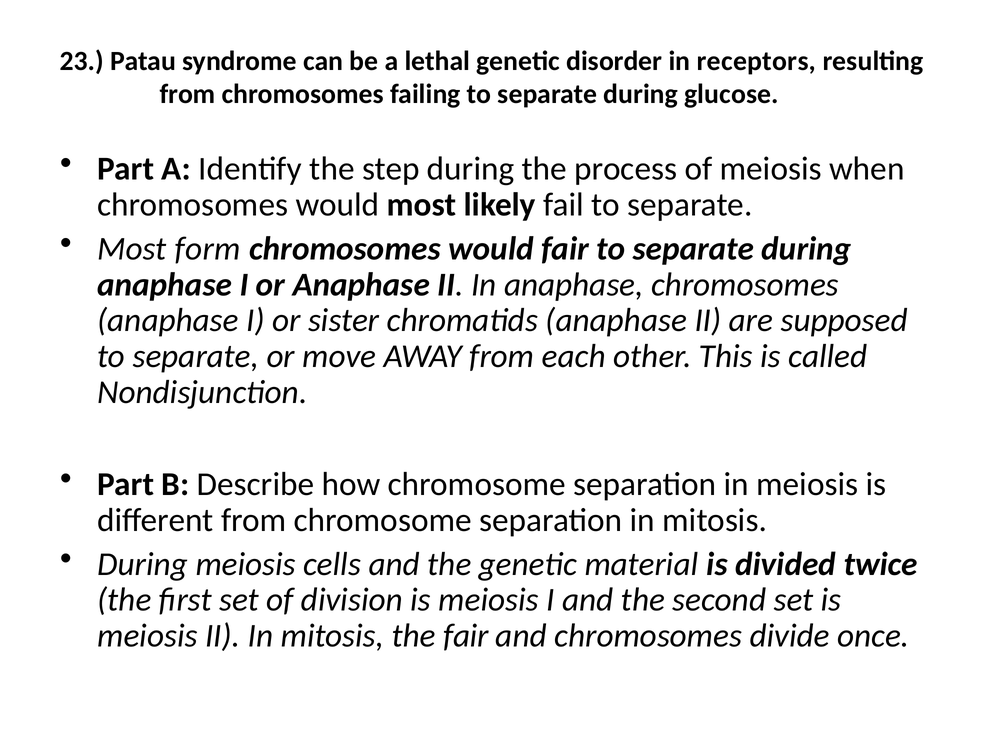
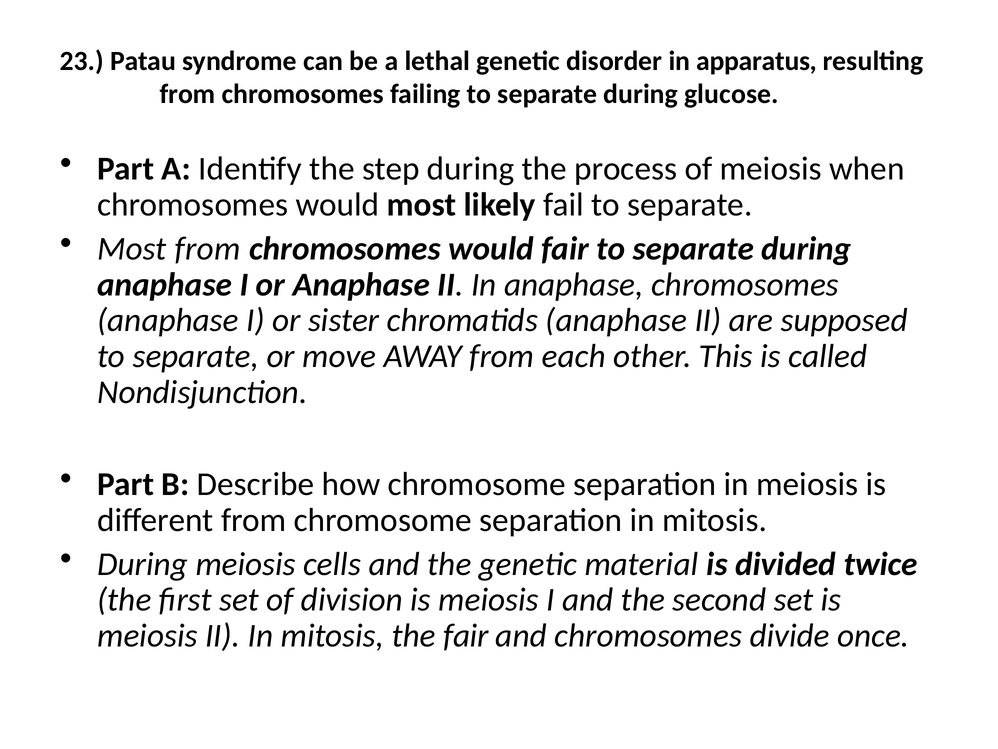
receptors: receptors -> apparatus (757, 61)
Most form: form -> from (208, 248)
